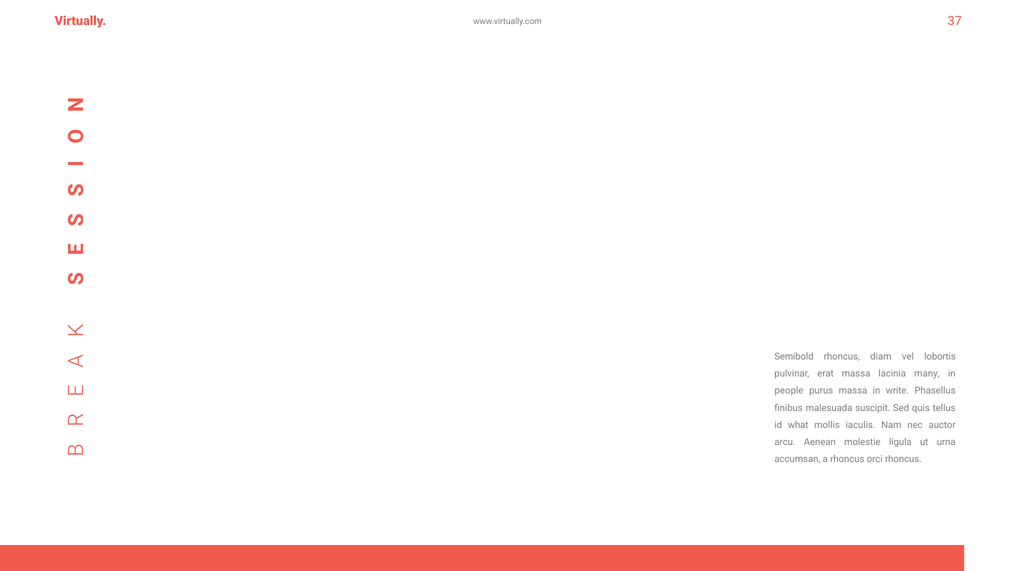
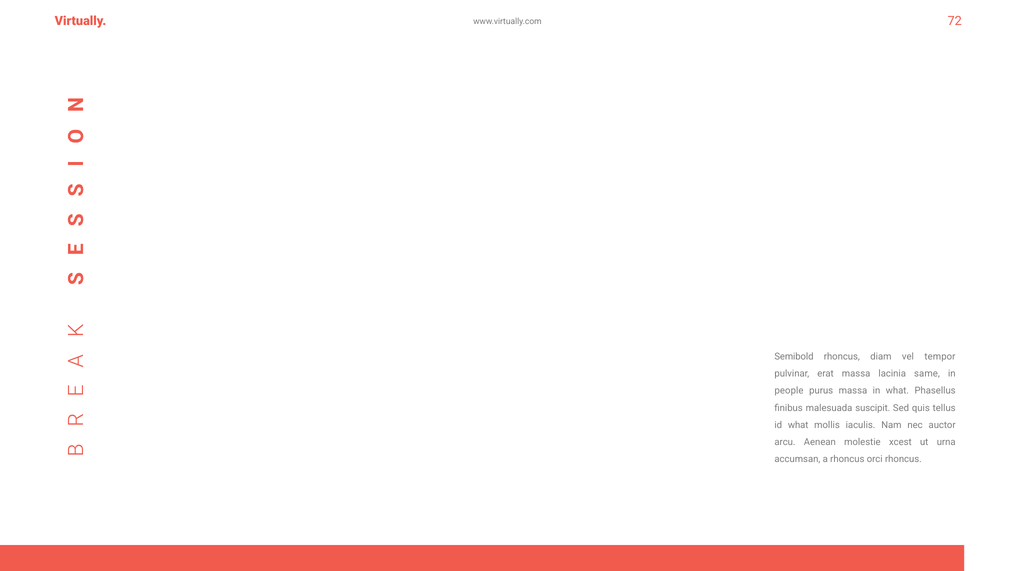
37: 37 -> 72 (955, 21)
lobortis: lobortis -> tempor (940, 356)
many: many -> same (927, 374)
in write: write -> what (897, 391)
ligula: ligula -> xcest (900, 442)
